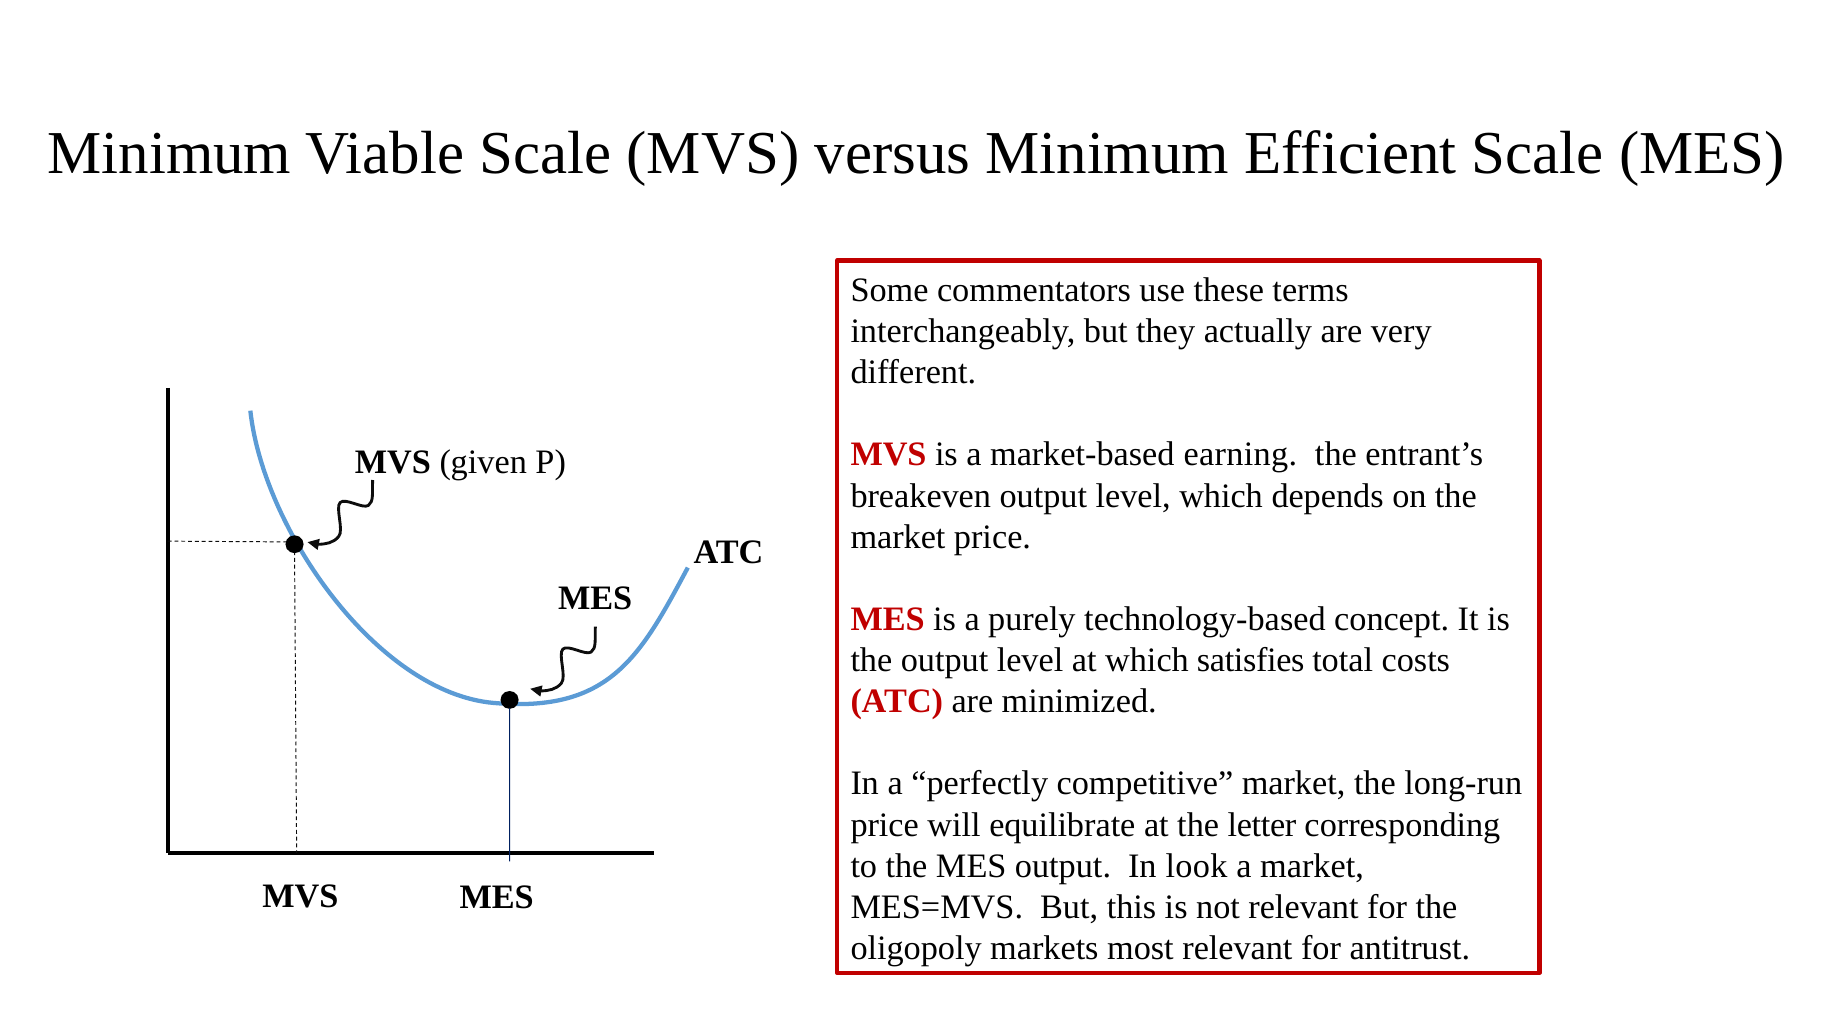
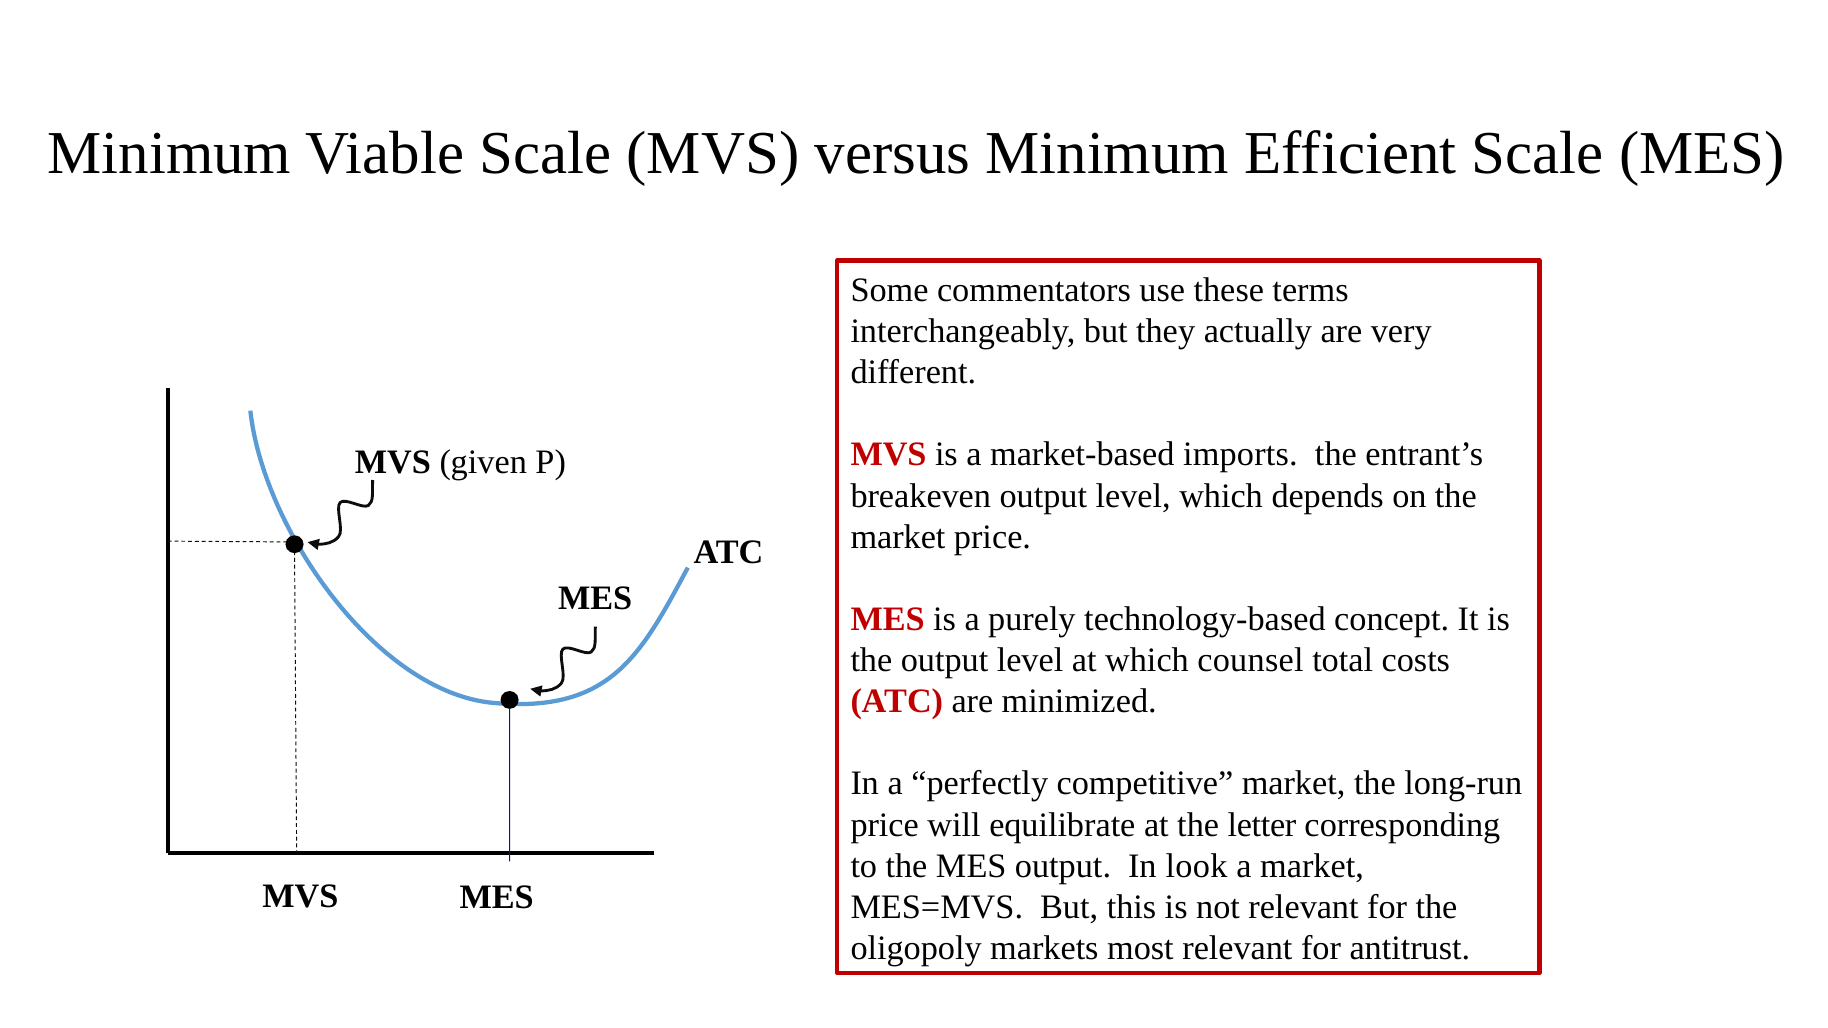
earning: earning -> imports (1240, 455)
satisfies: satisfies -> counsel (1250, 660)
